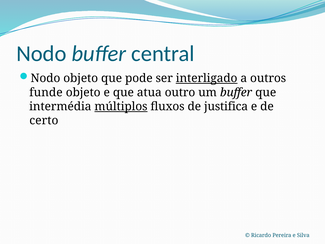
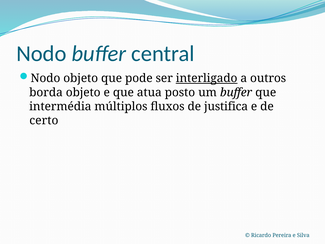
funde: funde -> borda (46, 92)
outro: outro -> posto (180, 92)
múltiplos underline: present -> none (121, 106)
